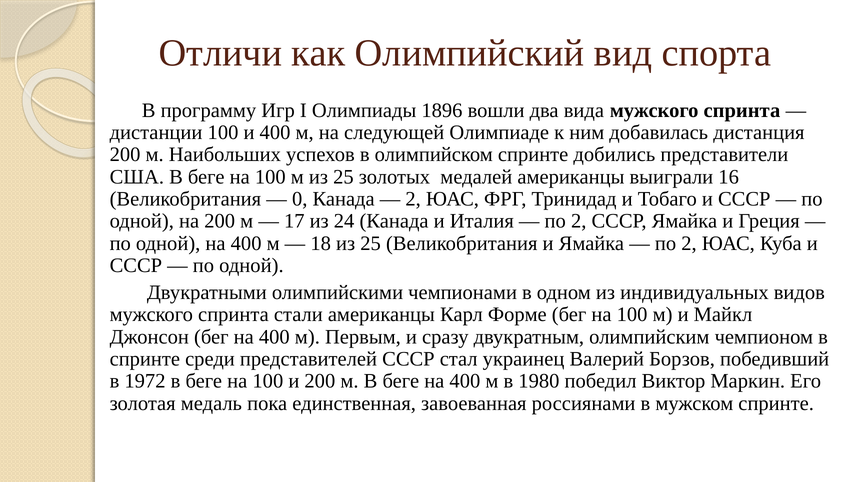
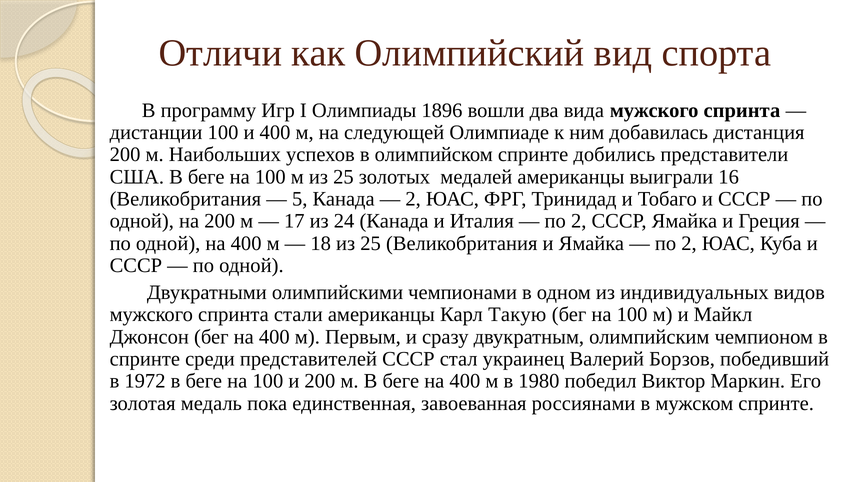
0: 0 -> 5 (300, 199)
Форме: Форме -> Такую (517, 315)
